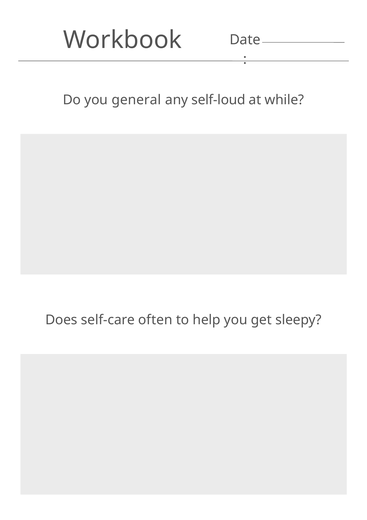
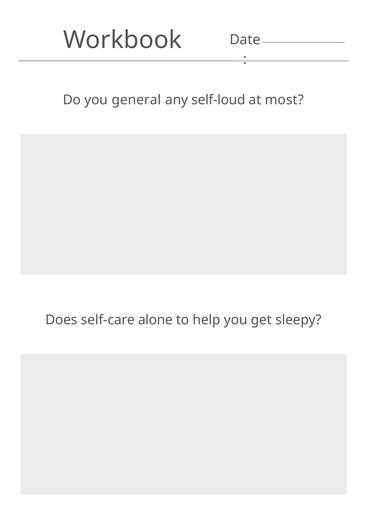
while: while -> most (284, 100)
often: often -> alone (155, 320)
